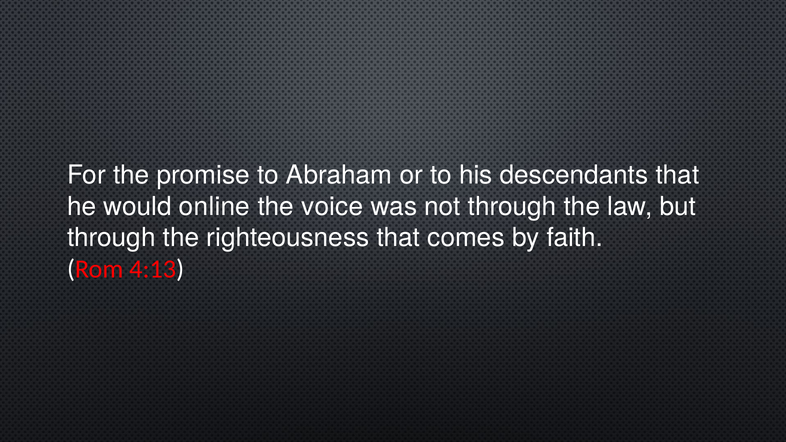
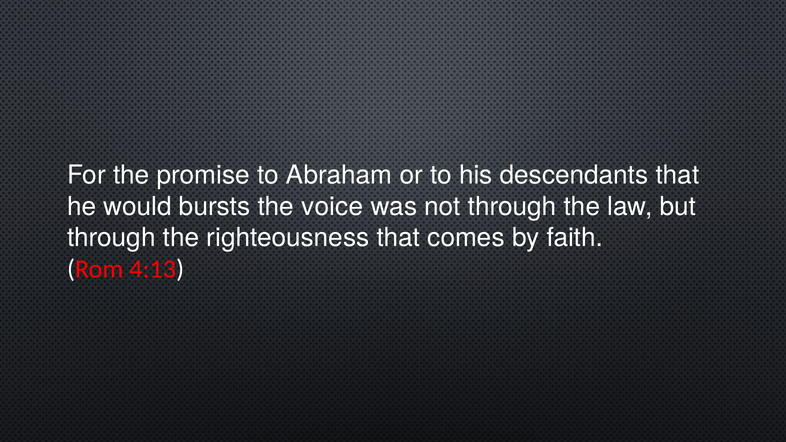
online: online -> bursts (215, 206)
